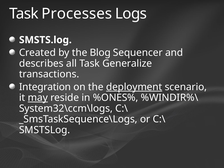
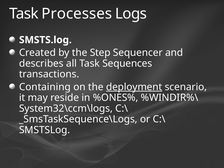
Blog: Blog -> Step (100, 53)
Generalize: Generalize -> Sequences (127, 63)
Integration: Integration -> Containing (45, 87)
may underline: present -> none (38, 98)
